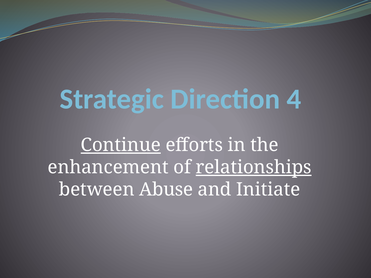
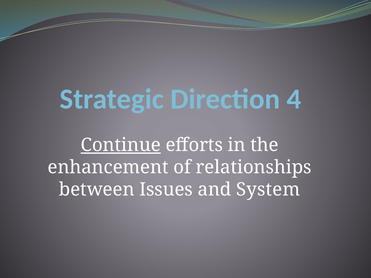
relationships underline: present -> none (254, 168)
Abuse: Abuse -> Issues (166, 190)
Initiate: Initiate -> System (268, 190)
